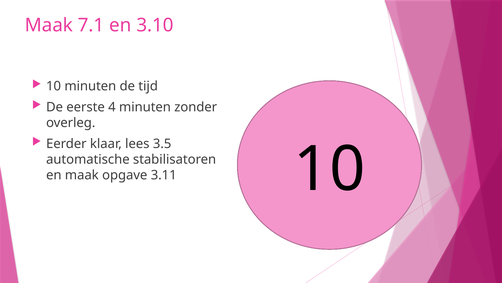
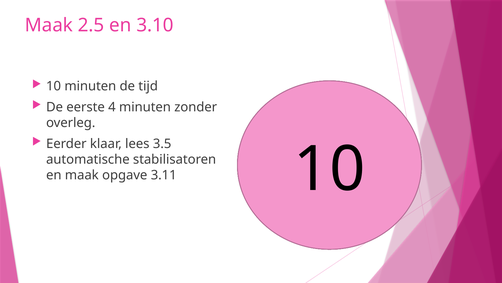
7.1: 7.1 -> 2.5 (91, 25)
